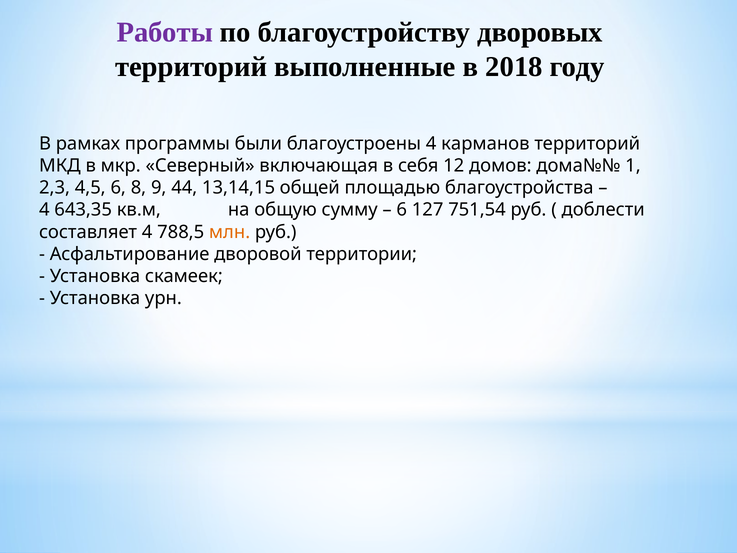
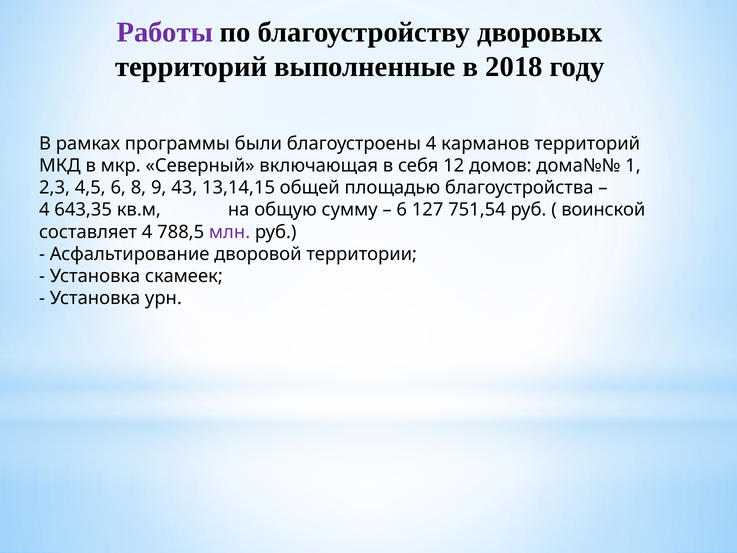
44: 44 -> 43 (184, 188)
доблести: доблести -> воинской (603, 210)
млн colour: orange -> purple (230, 232)
